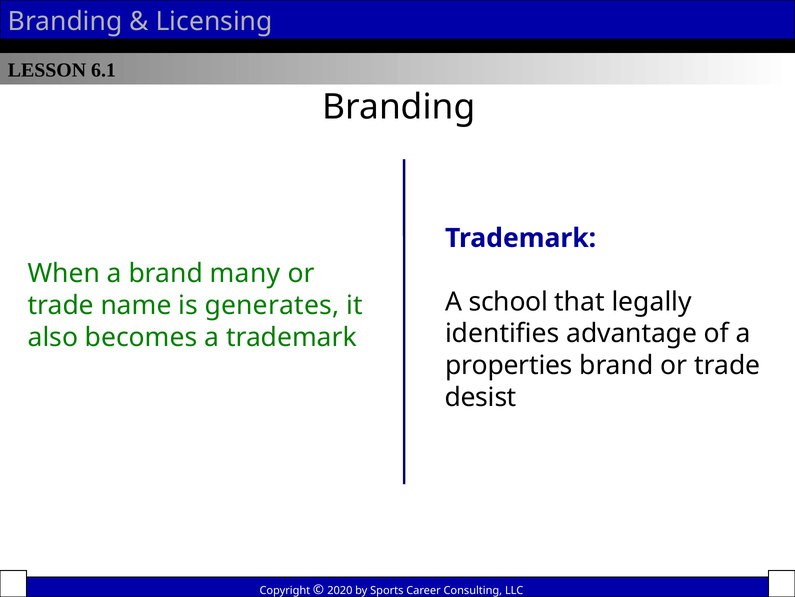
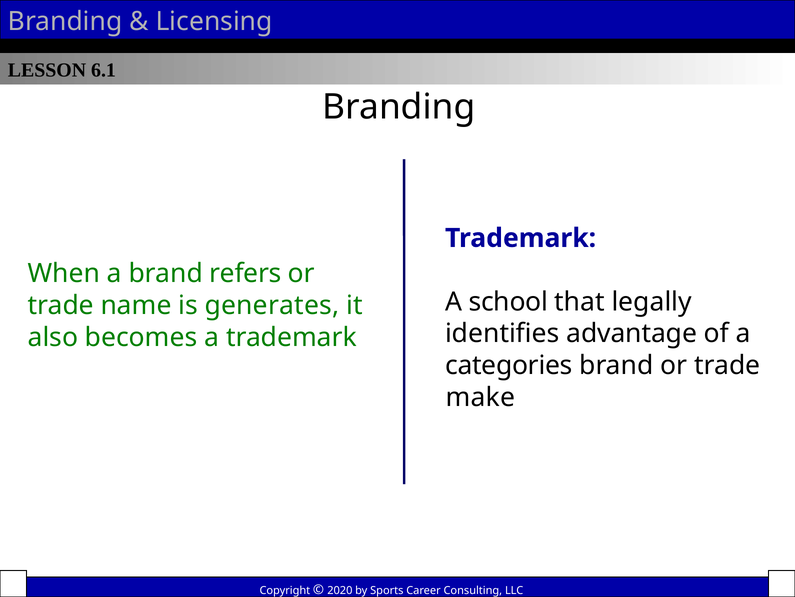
many: many -> refers (245, 273)
properties: properties -> categories (509, 365)
desist: desist -> make (480, 397)
